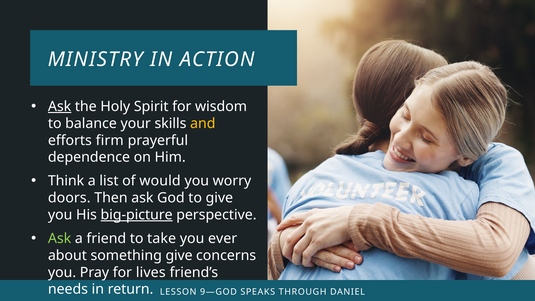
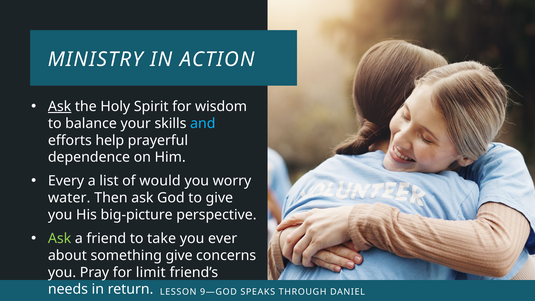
and colour: yellow -> light blue (203, 123)
firm: firm -> help (110, 140)
Think: Think -> Every (66, 181)
doors: doors -> water (69, 198)
big-picture underline: present -> none (137, 215)
lives: lives -> limit (151, 272)
